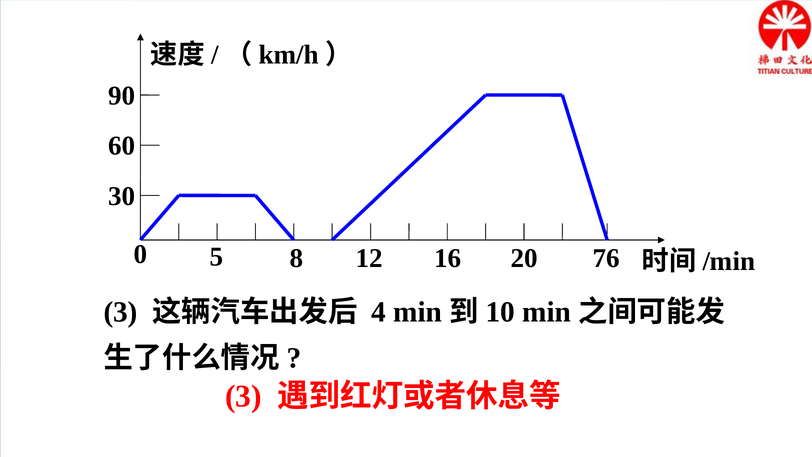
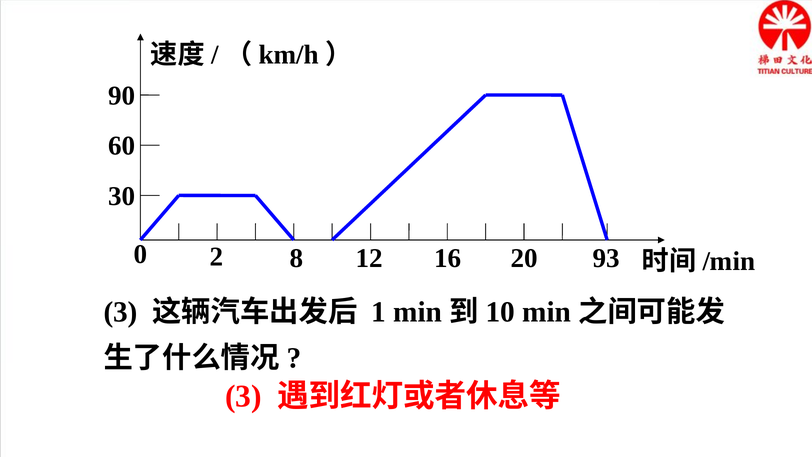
5: 5 -> 2 (216, 257)
76: 76 -> 93 (606, 258)
4: 4 -> 1 (379, 312)
